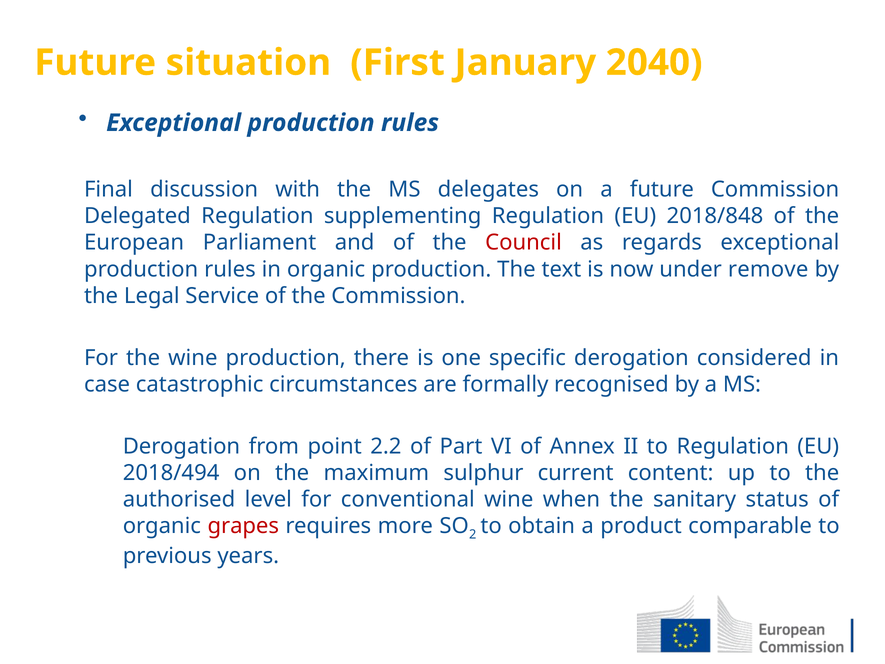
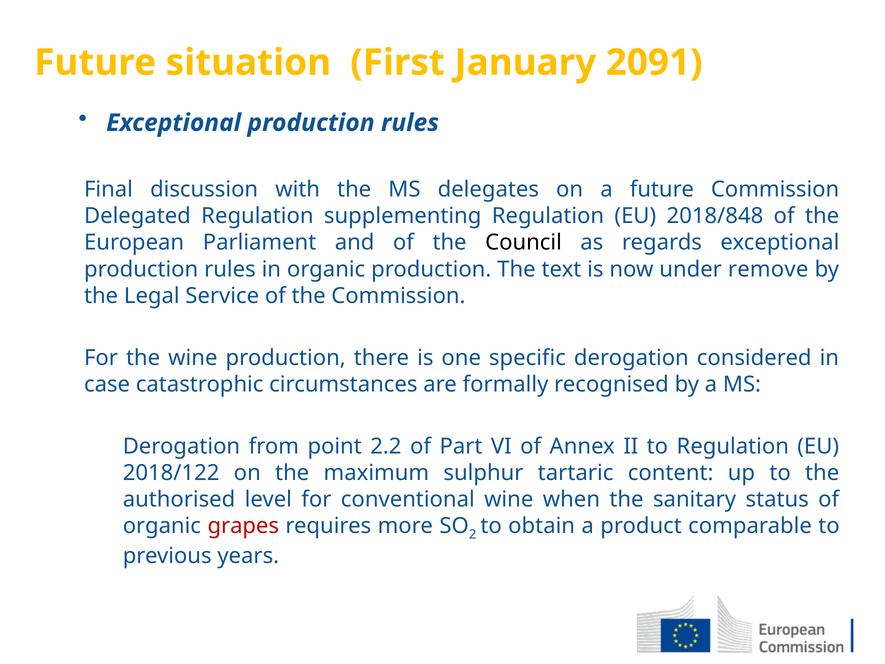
2040: 2040 -> 2091 (654, 63)
Council colour: red -> black (524, 243)
2018/494: 2018/494 -> 2018/122 (171, 473)
current: current -> tartaric (576, 473)
